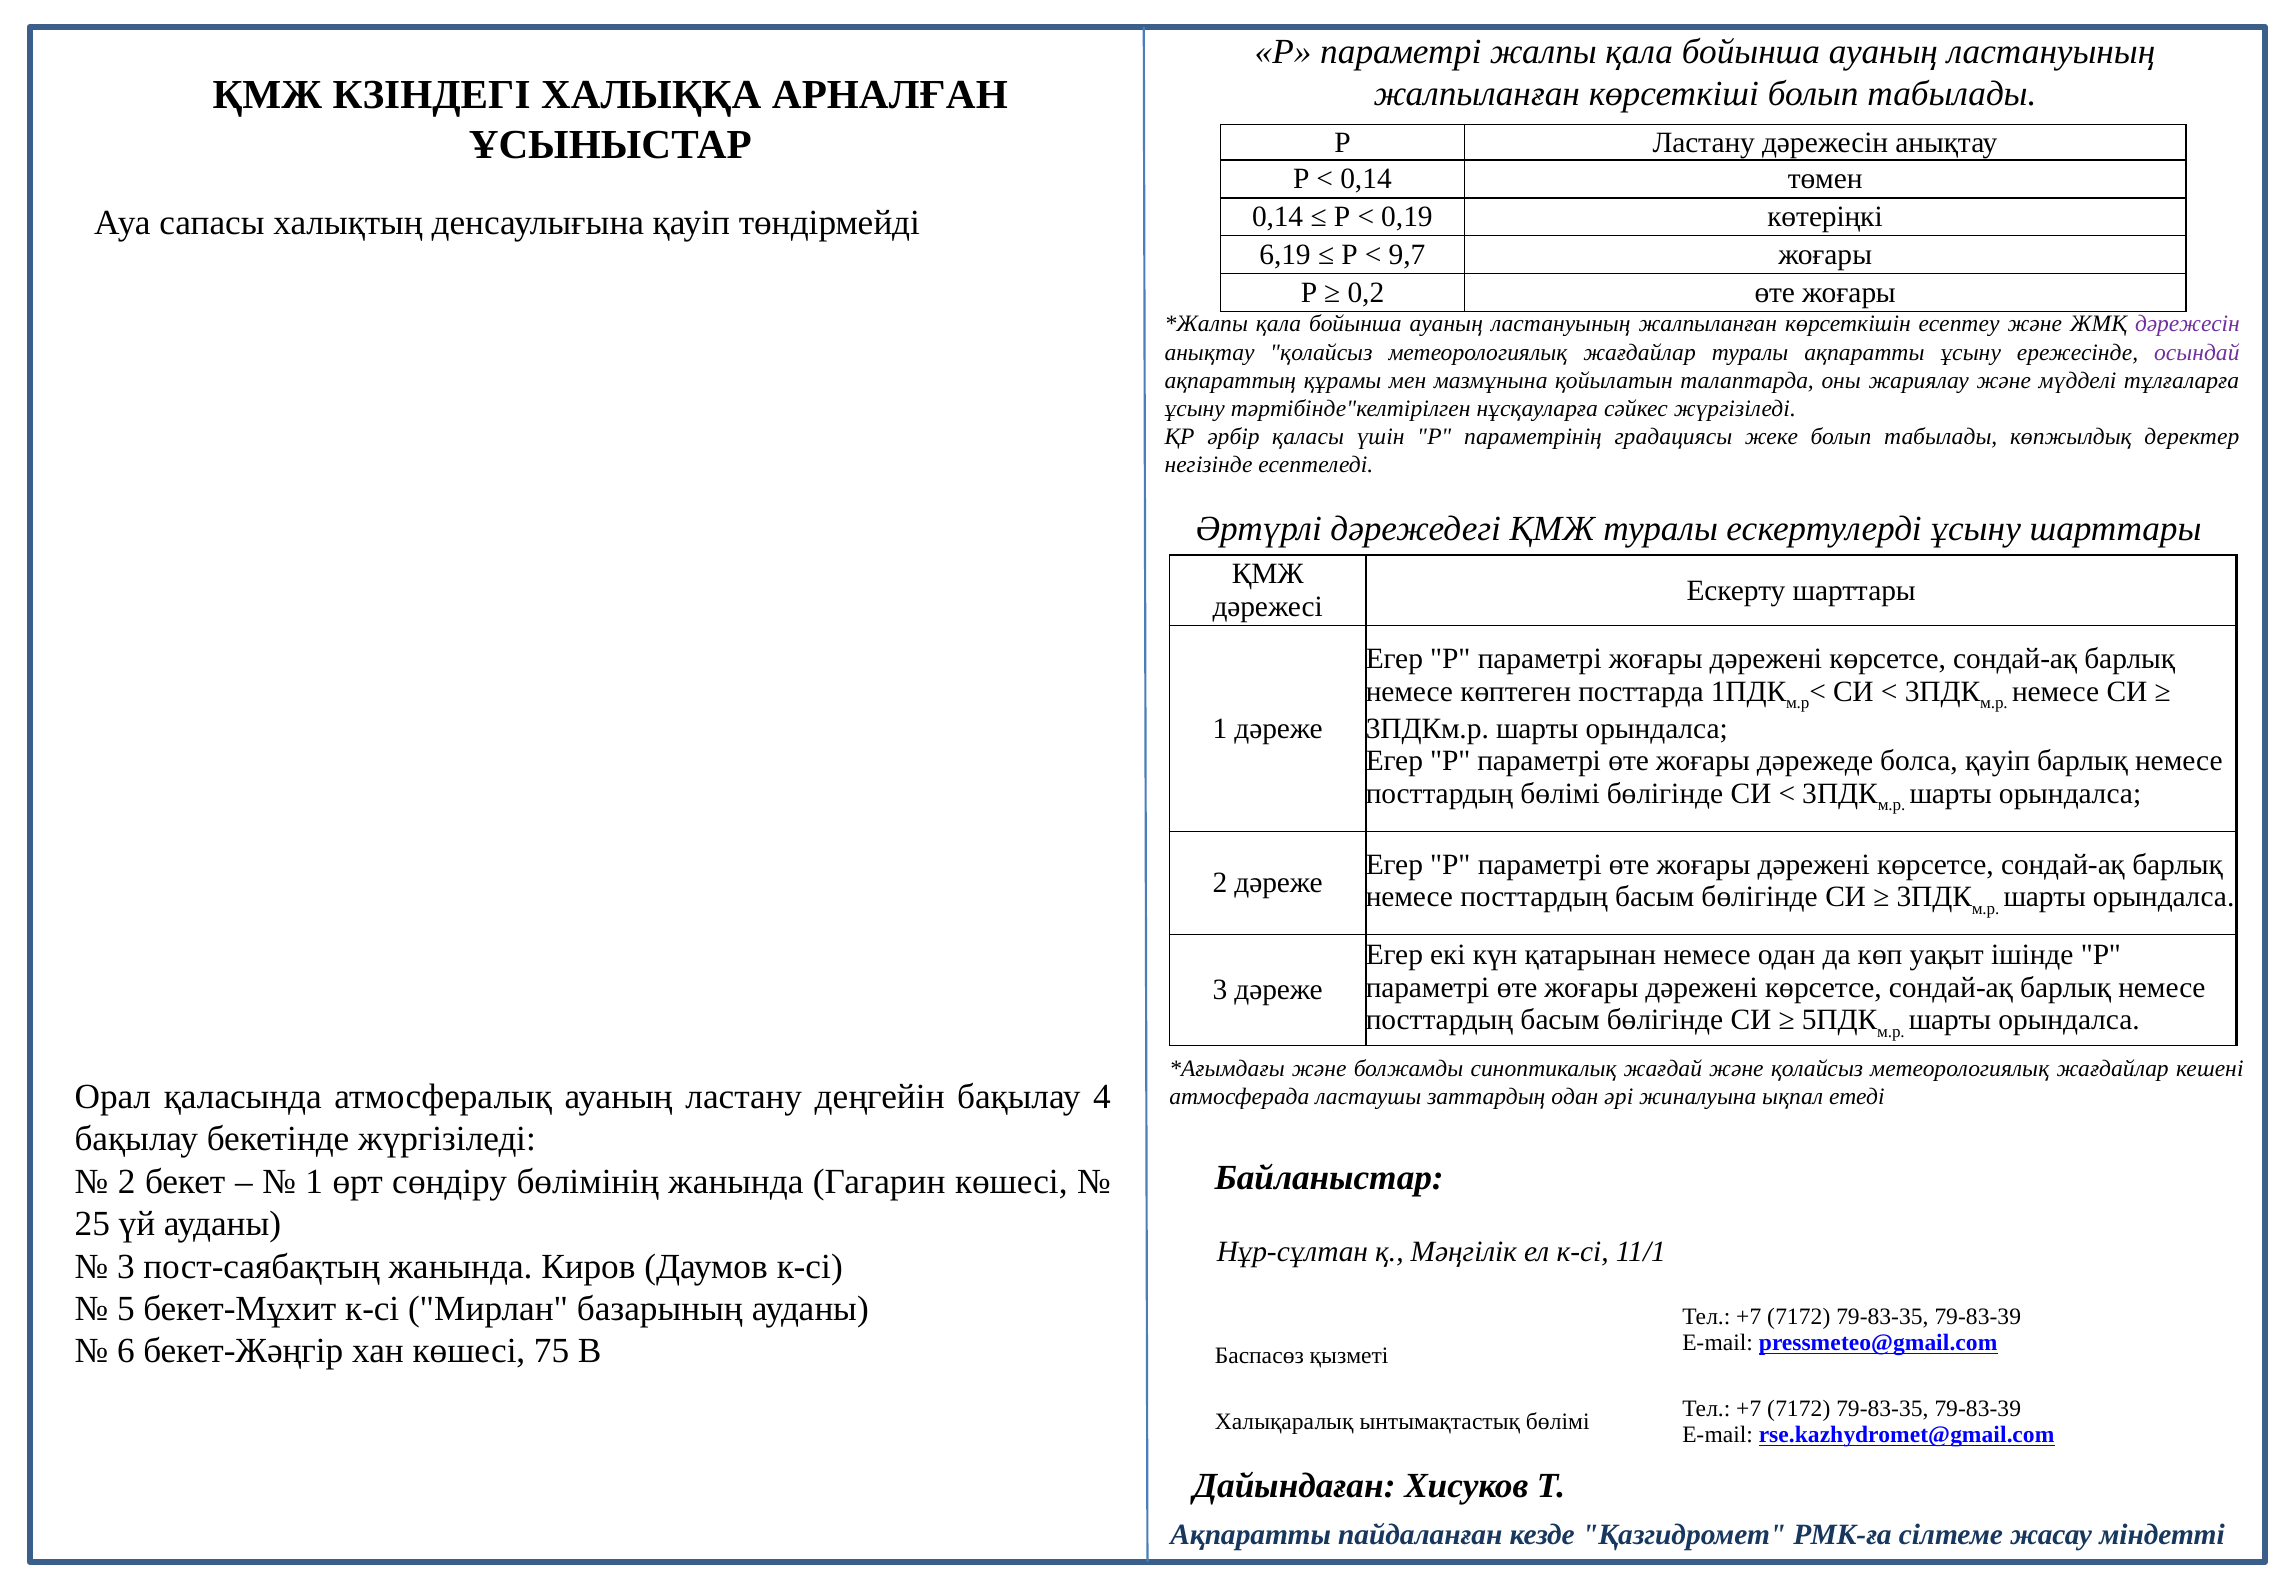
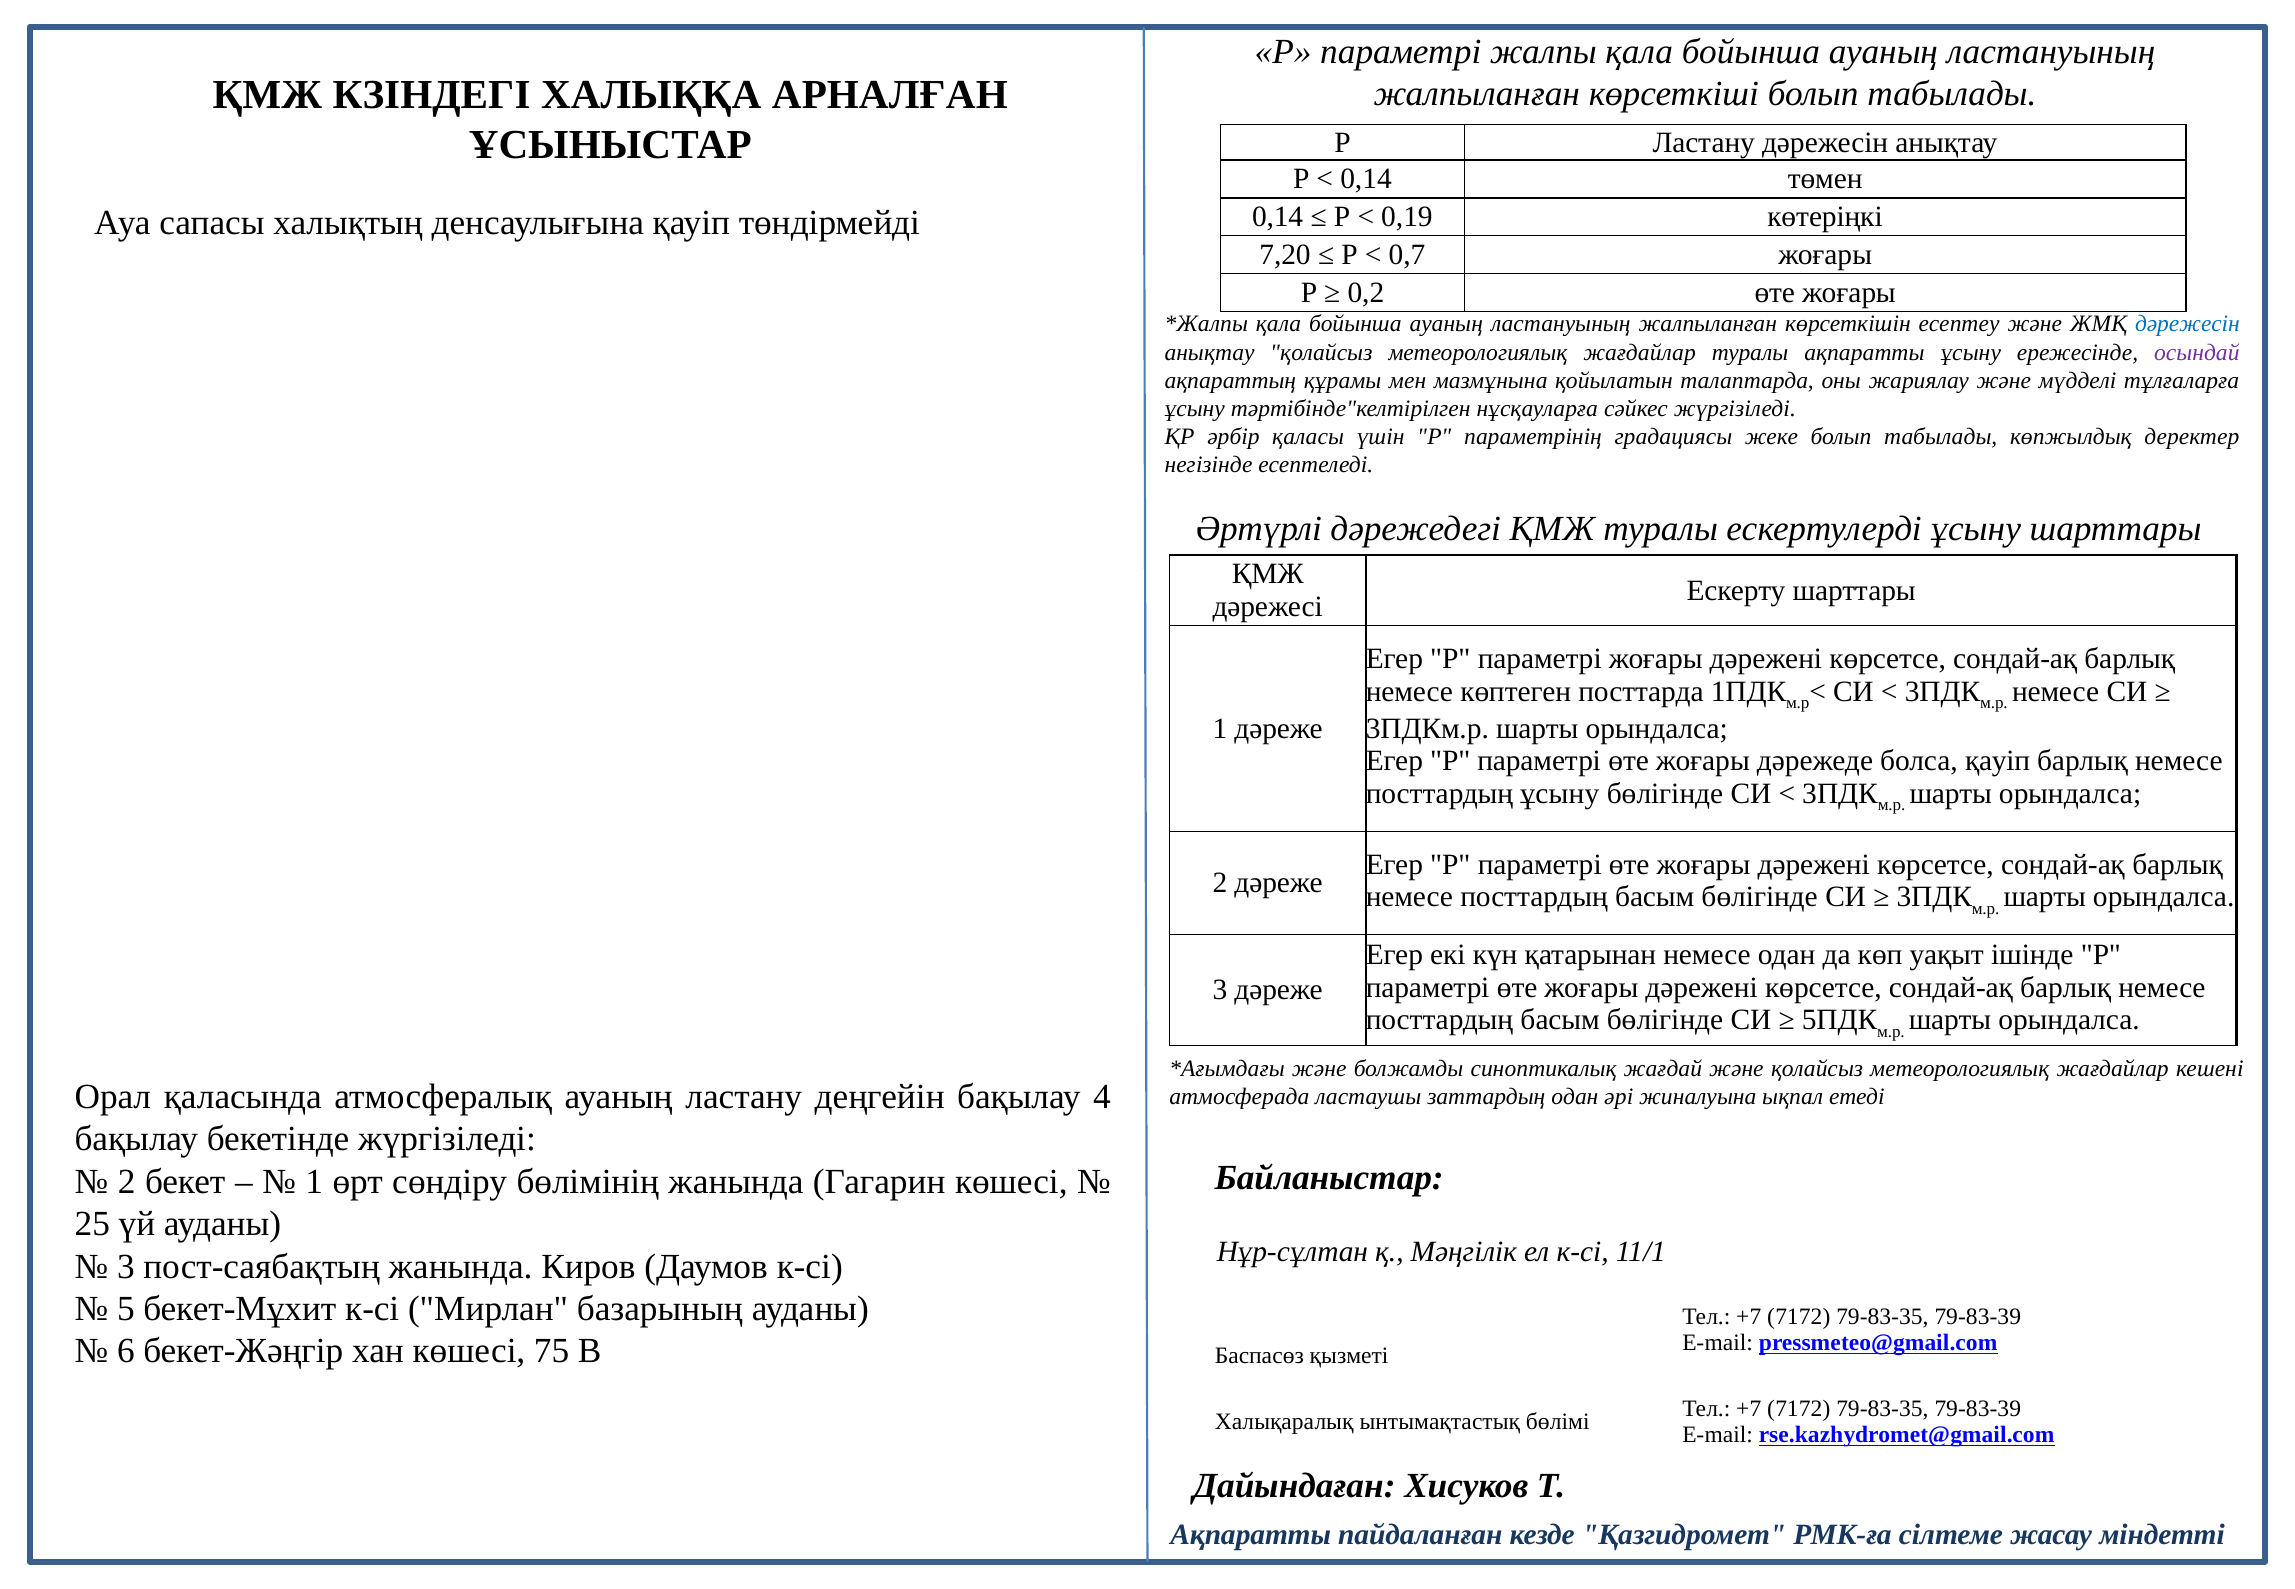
6,19: 6,19 -> 7,20 (1285, 254)
9,7: 9,7 -> 0,7 (1407, 254)
дәрежесін colour: purple -> blue (2187, 324)
посттардың бөлімі: бөлімі -> ұсыну (1560, 794)
